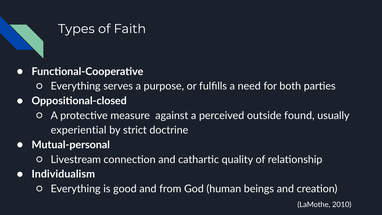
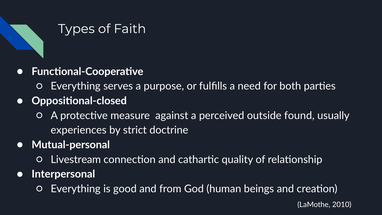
experiential: experiential -> experiences (79, 130)
Individualism: Individualism -> Interpersonal (63, 174)
